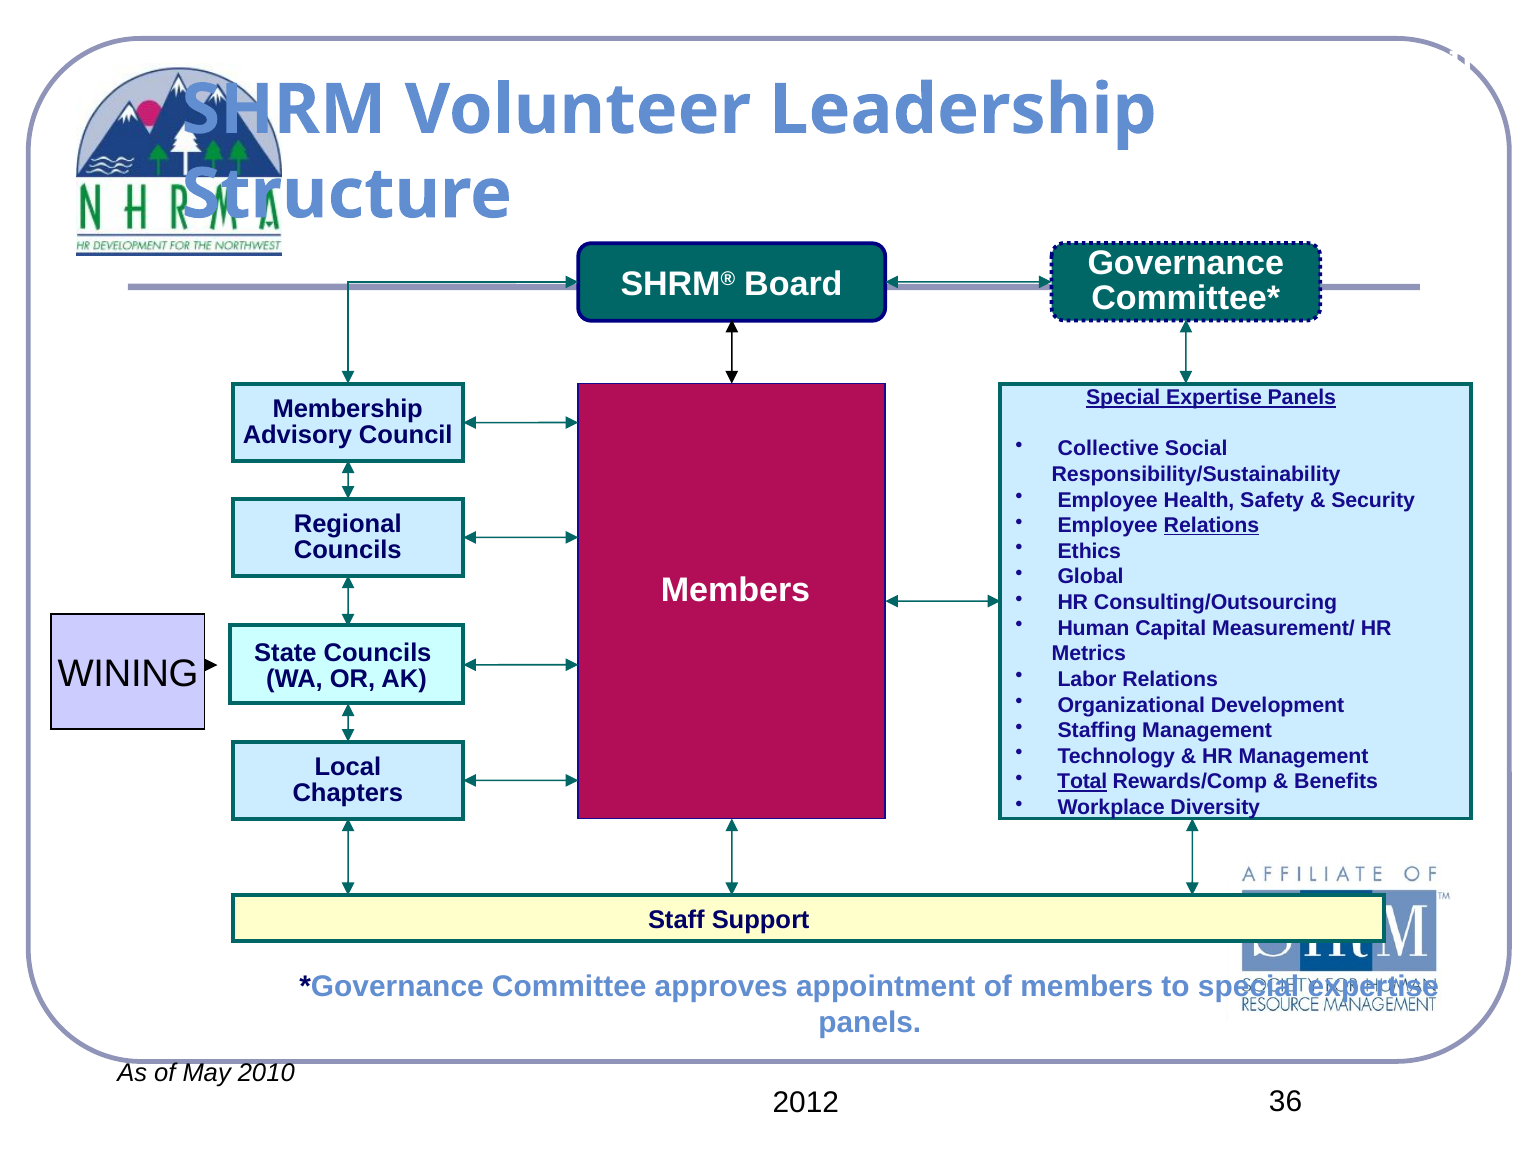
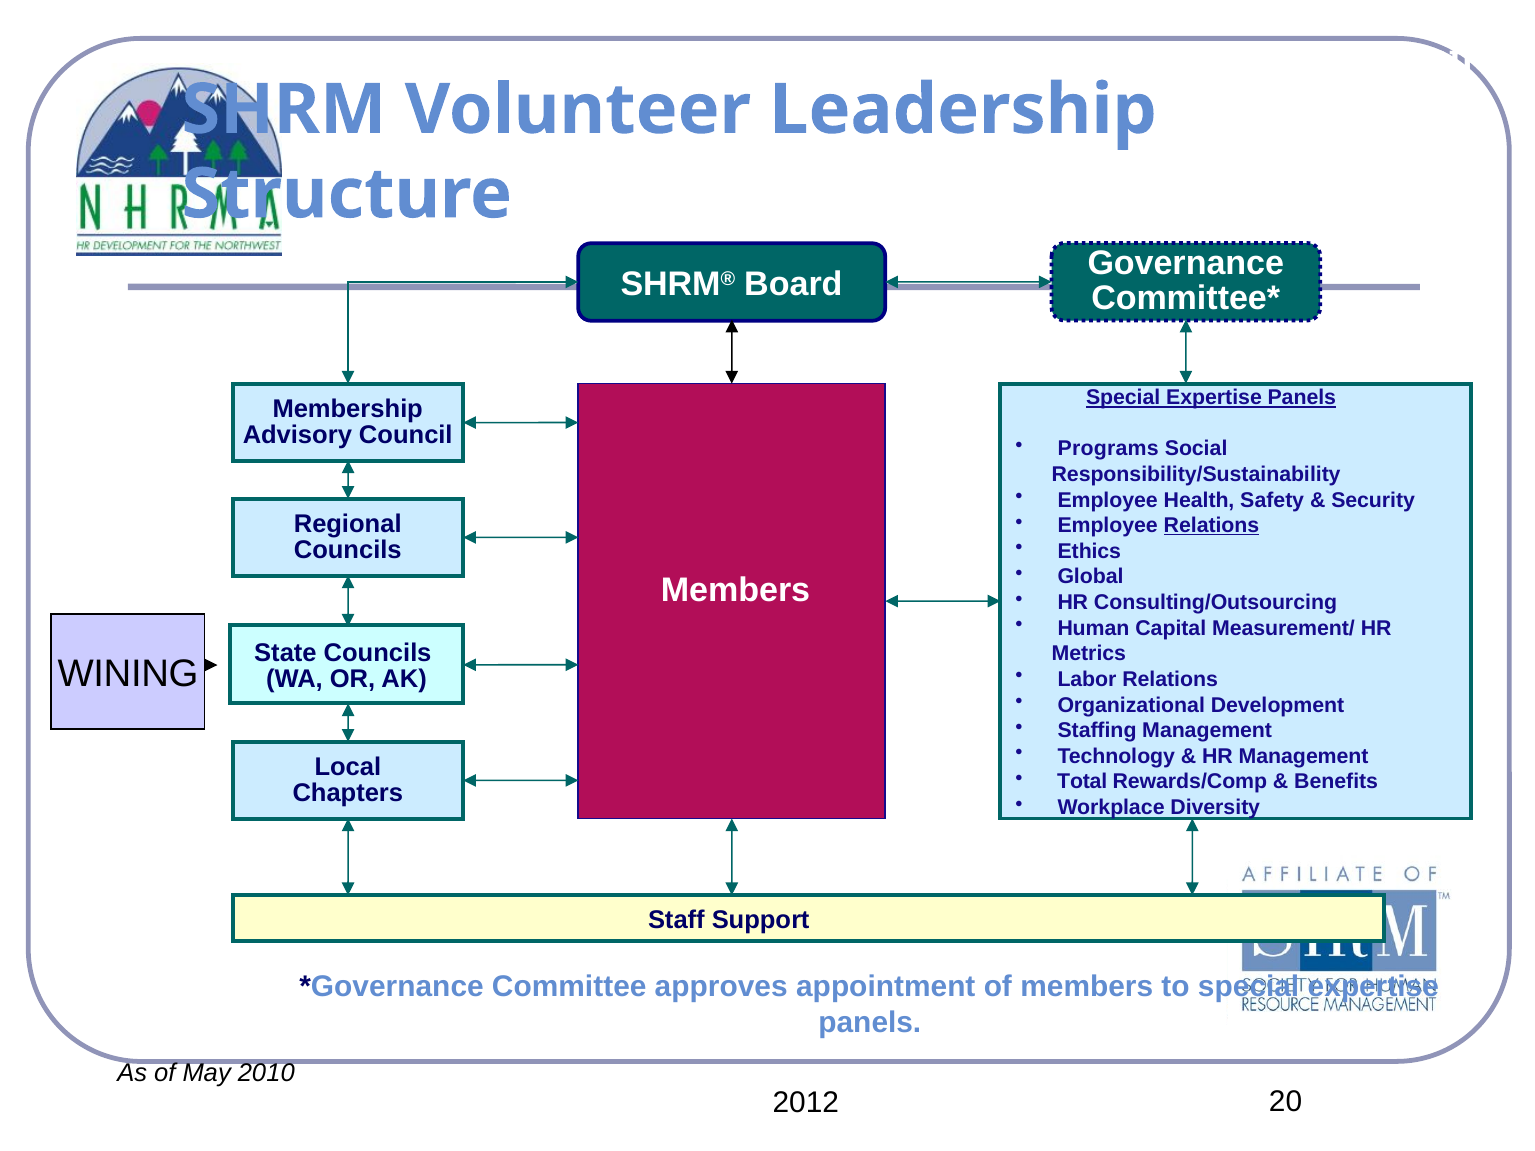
Collective: Collective -> Programs (1108, 449)
Total underline: present -> none (1082, 782)
36: 36 -> 20 (1286, 1102)
